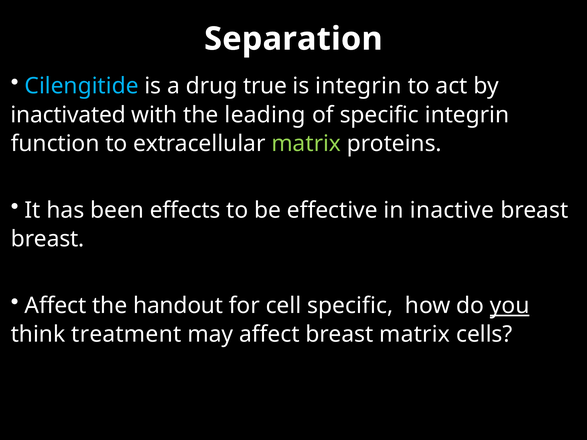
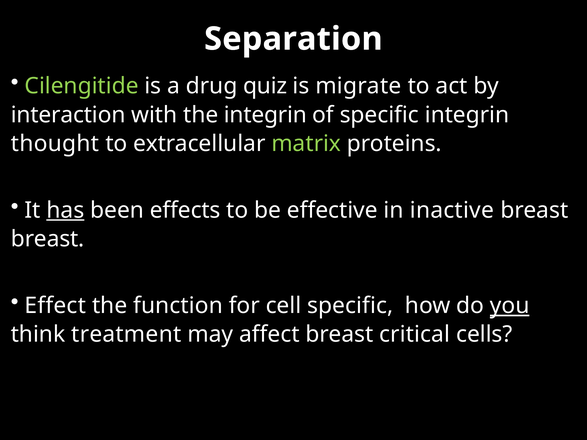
Cilengitide colour: light blue -> light green (82, 86)
true: true -> quiz (265, 86)
is integrin: integrin -> migrate (358, 86)
inactivated: inactivated -> interaction (68, 115)
the leading: leading -> integrin (265, 115)
function: function -> thought (55, 144)
has underline: none -> present (65, 210)
Affect: Affect -> Effect (55, 306)
handout: handout -> function (178, 306)
breast matrix: matrix -> critical (415, 335)
